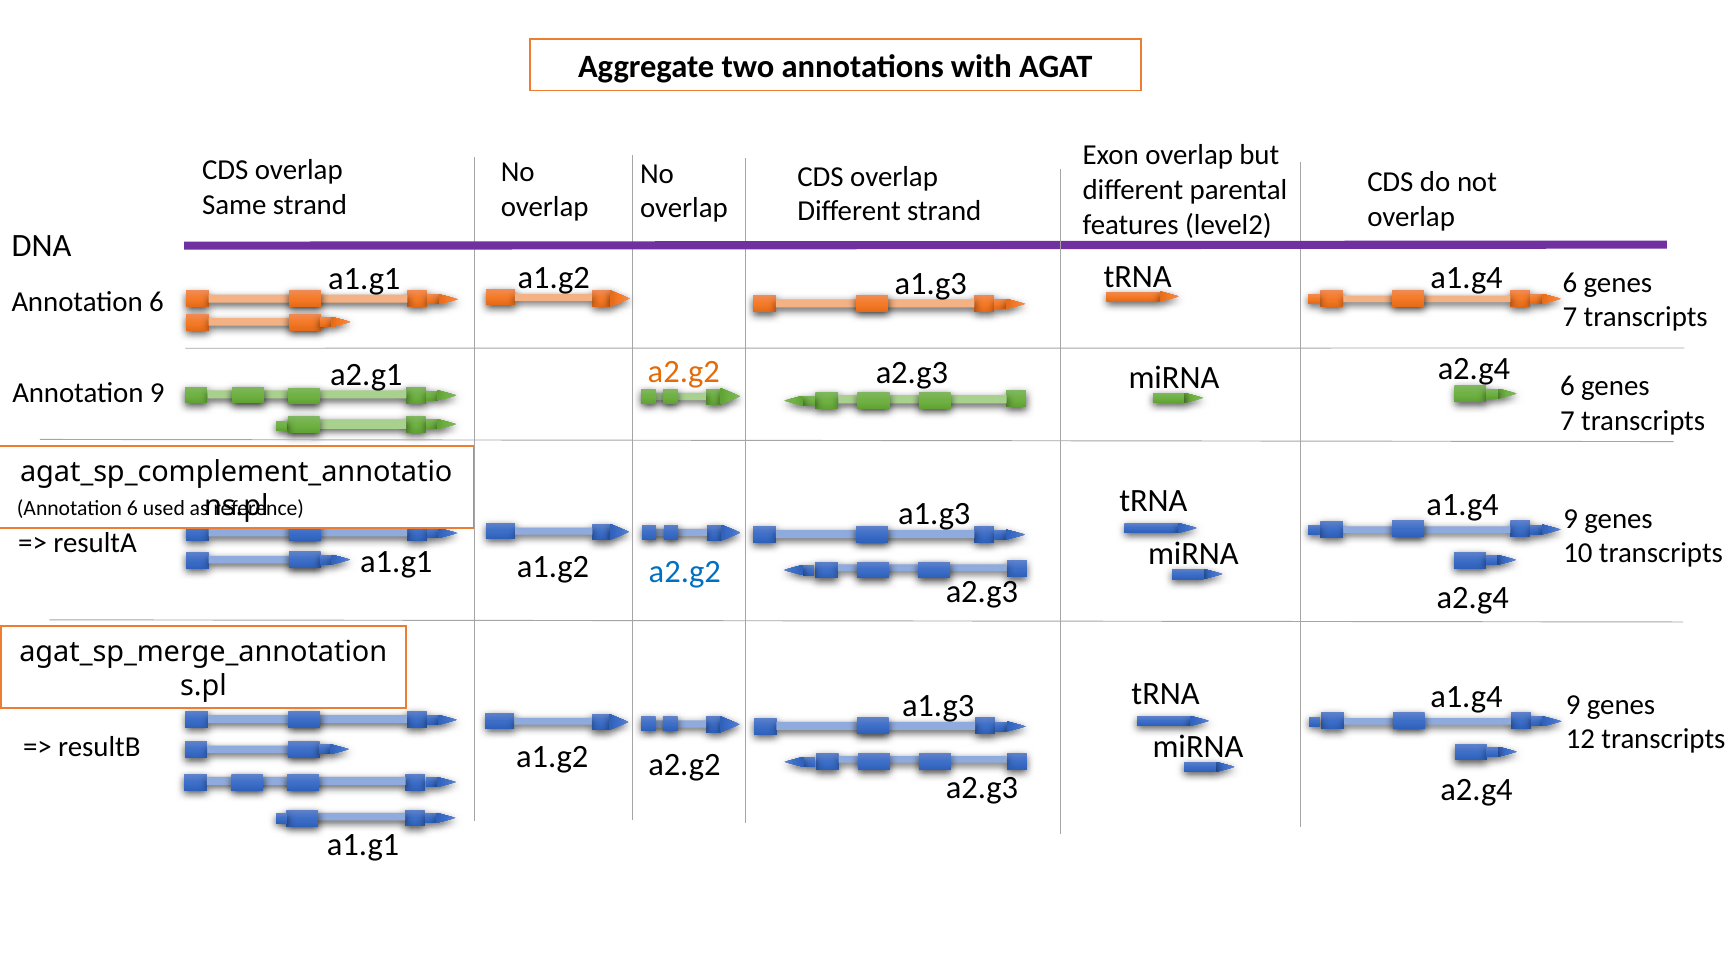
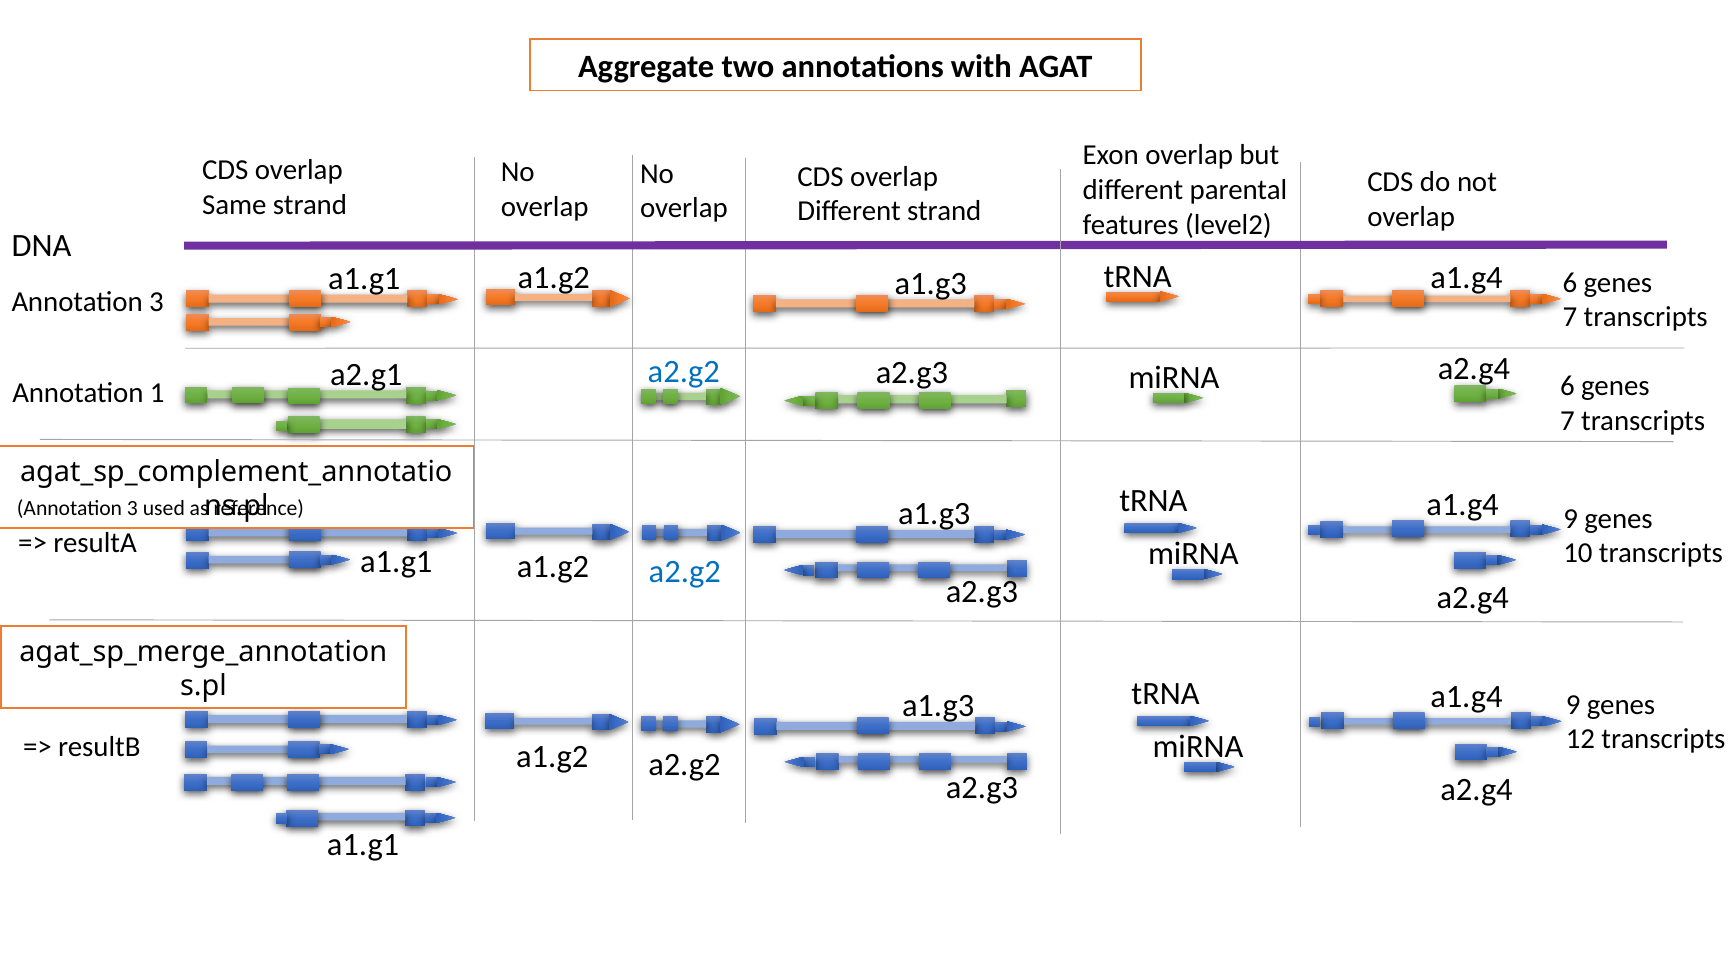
6: 6 -> 3 (157, 302)
a2.g2 colour: orange -> blue (684, 372)
Annotation 9: 9 -> 1 (157, 392)
6: 6 -> 3 (132, 509)
